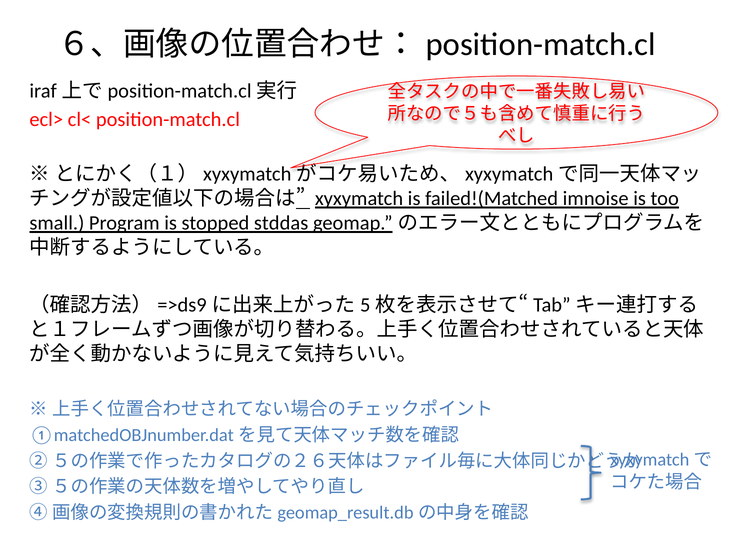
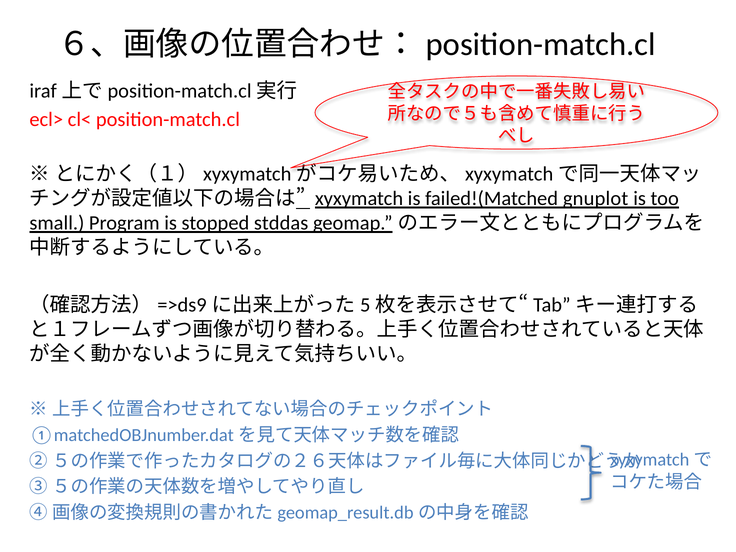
imnoise: imnoise -> gnuplot (596, 199)
